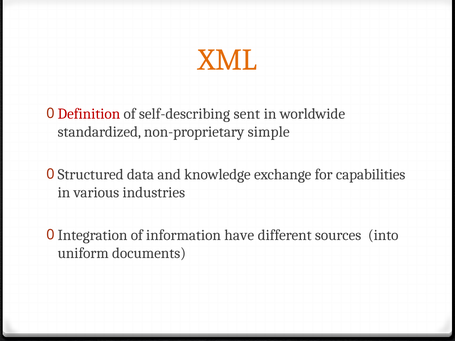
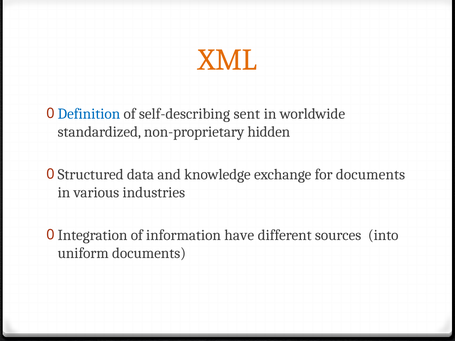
Definition colour: red -> blue (89, 114)
simple: simple -> hidden (269, 132)
for capabilities: capabilities -> documents (370, 175)
